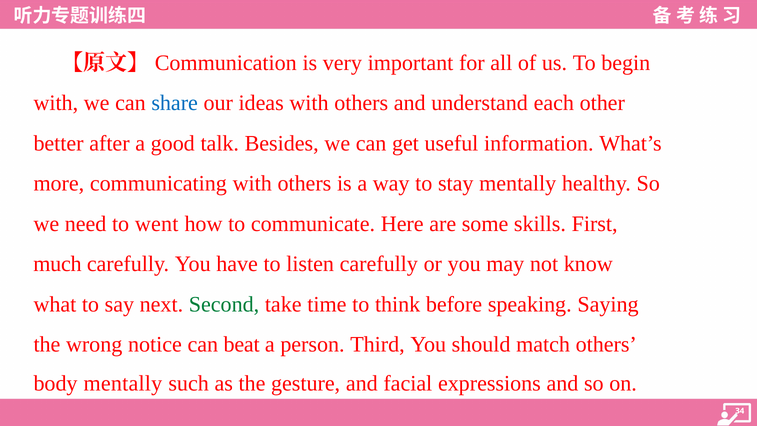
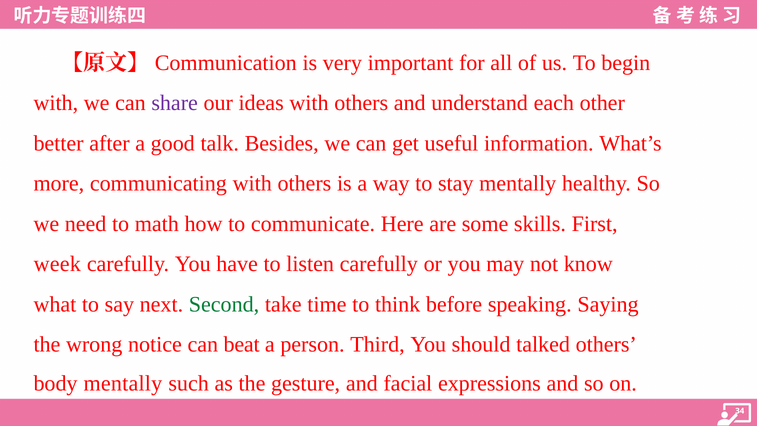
share colour: blue -> purple (175, 103)
went: went -> math (157, 224)
much: much -> week (57, 264)
match: match -> talked (543, 344)
